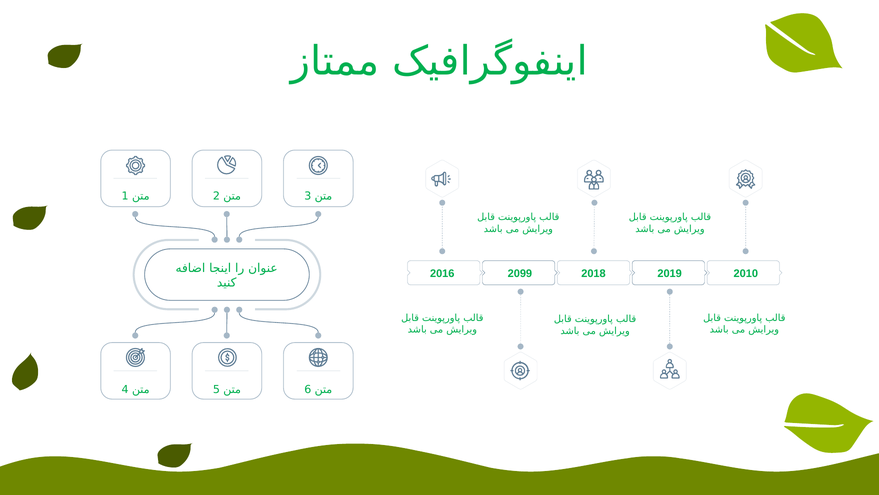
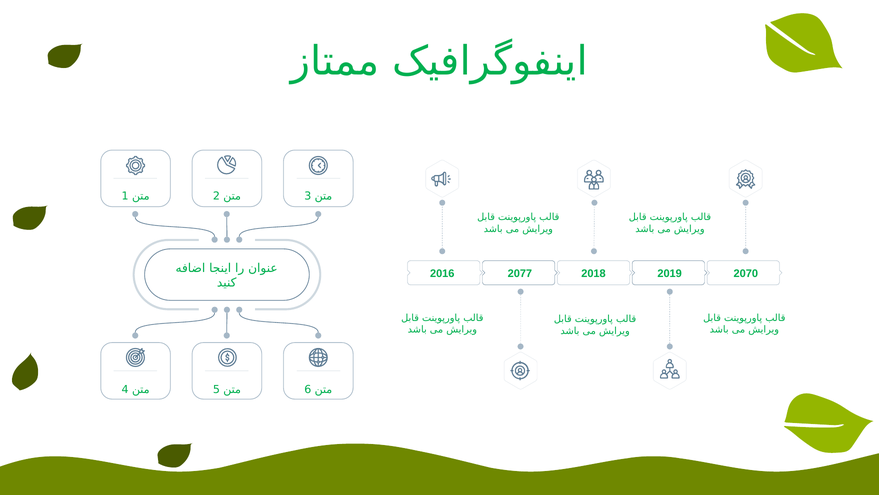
2099: 2099 -> 2077 (520, 273)
2010: 2010 -> 2070 (746, 273)
